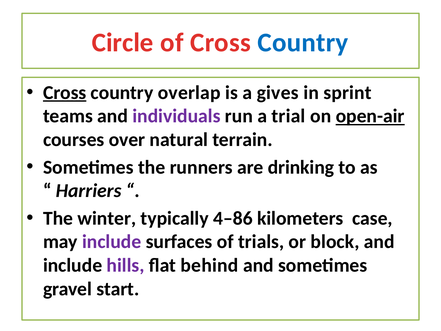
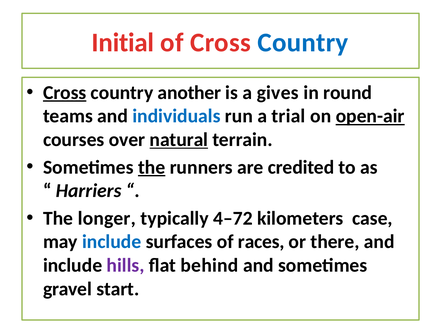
Circle: Circle -> Initial (123, 43)
overlap: overlap -> another (189, 93)
sprint: sprint -> round (348, 93)
individuals colour: purple -> blue (176, 116)
natural underline: none -> present (179, 140)
the underline: none -> present (152, 167)
drinking: drinking -> credited (301, 167)
winter: winter -> longer (107, 218)
4–86: 4–86 -> 4–72 (233, 218)
include colour: purple -> blue (112, 242)
trials: trials -> races (261, 242)
block: block -> there (335, 242)
